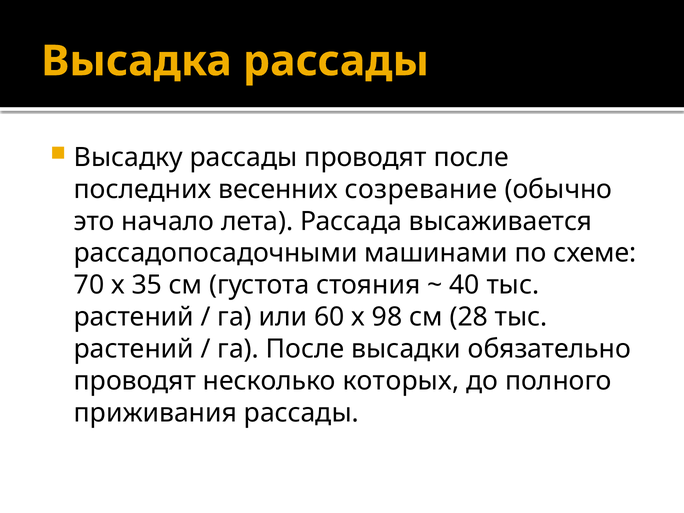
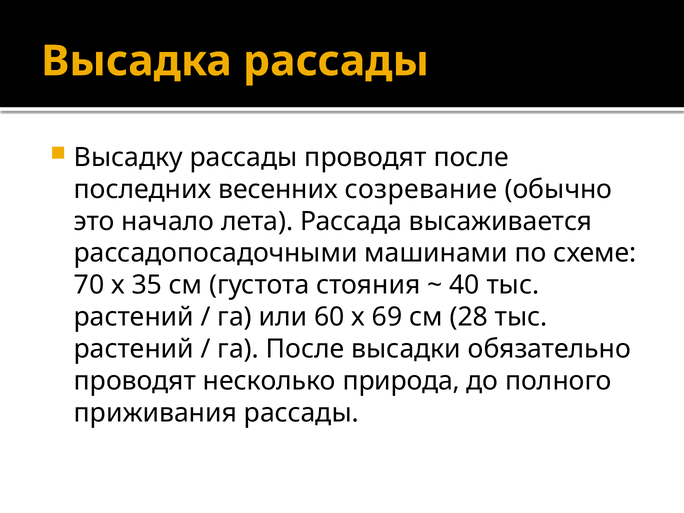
98: 98 -> 69 (387, 317)
которых: которых -> природа (401, 381)
